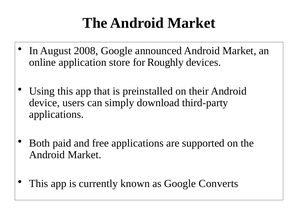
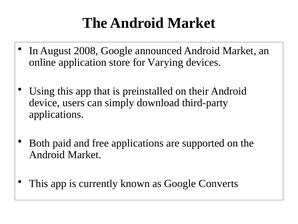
Roughly: Roughly -> Varying (165, 62)
